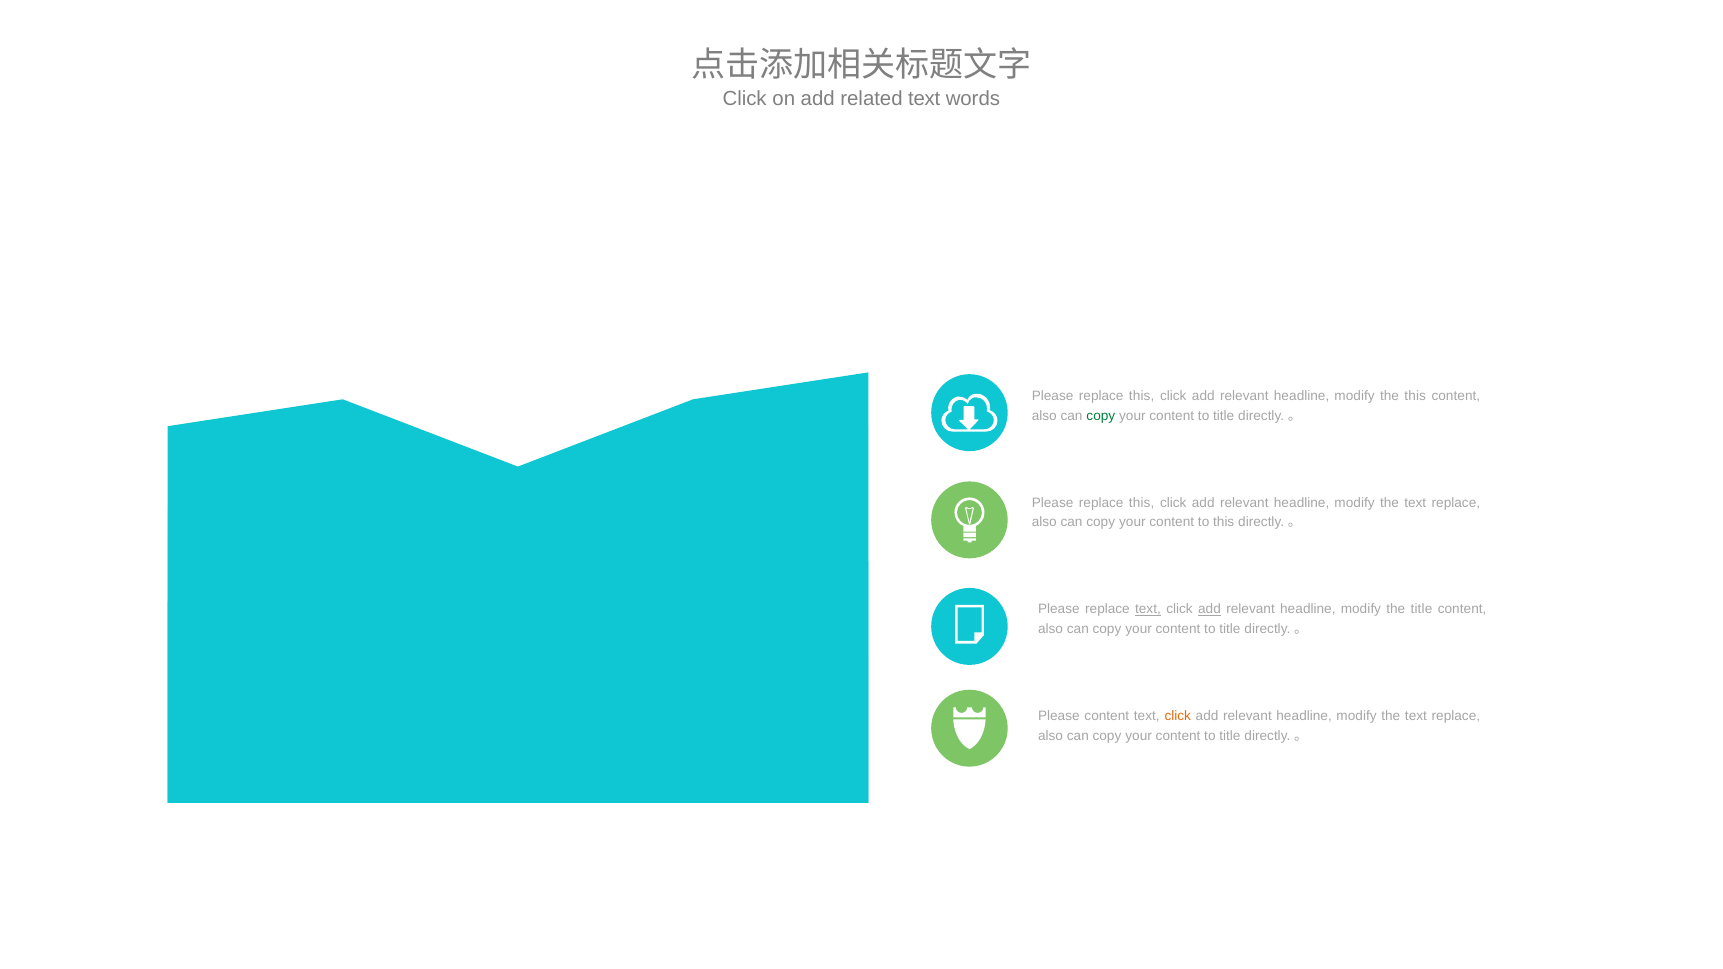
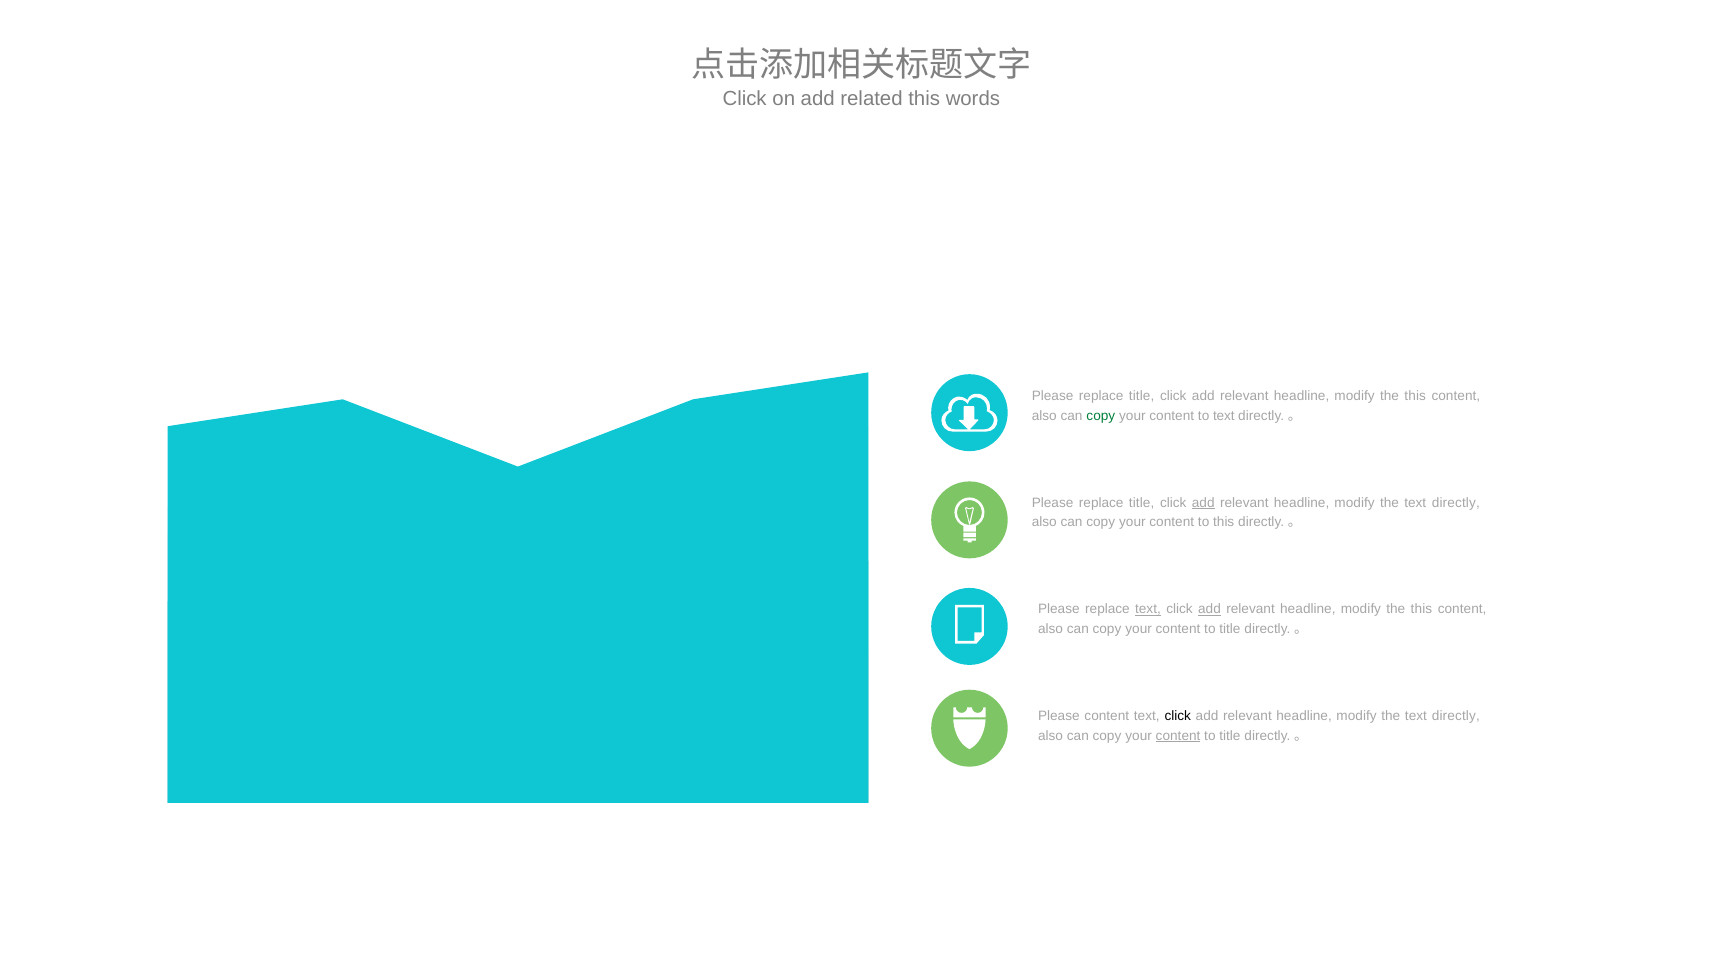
related text: text -> this (924, 98)
this: this -> title (1142, 396)
title: title -> text (1224, 416)
this: this -> title (1142, 503)
add underline: none -> present (1203, 503)
replace: replace -> directly (1456, 503)
title: title -> this (1421, 610)
click colour: orange -> black (1178, 716)
replace: replace -> directly (1456, 716)
content underline: none -> present (1178, 736)
